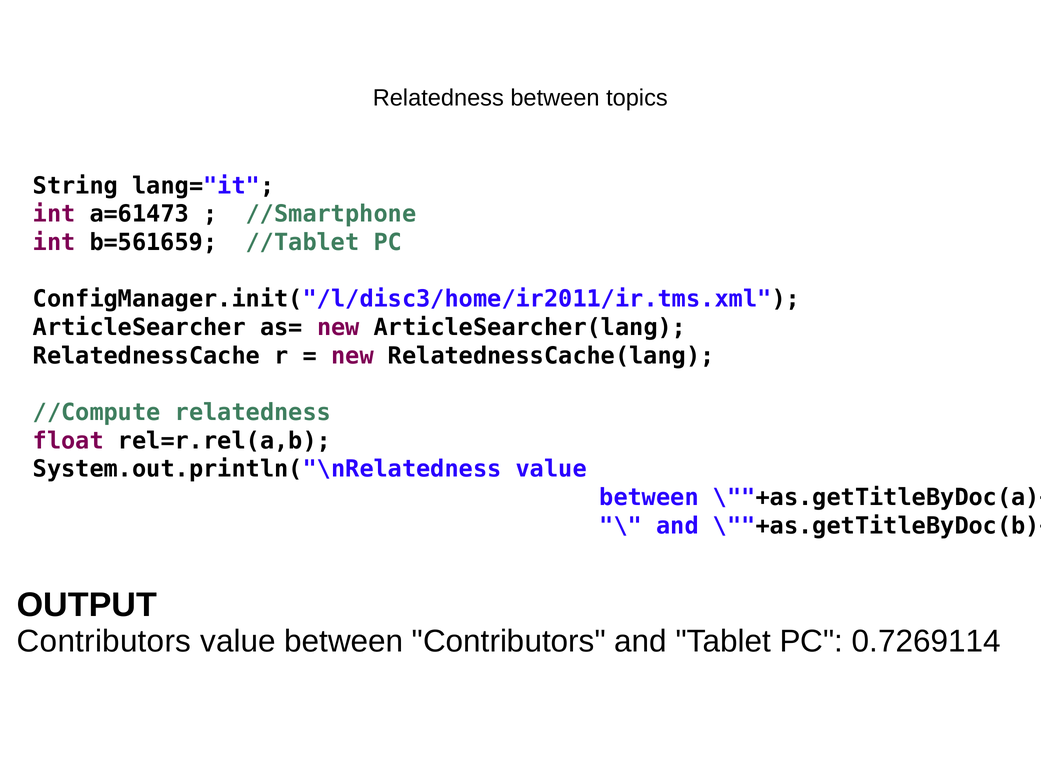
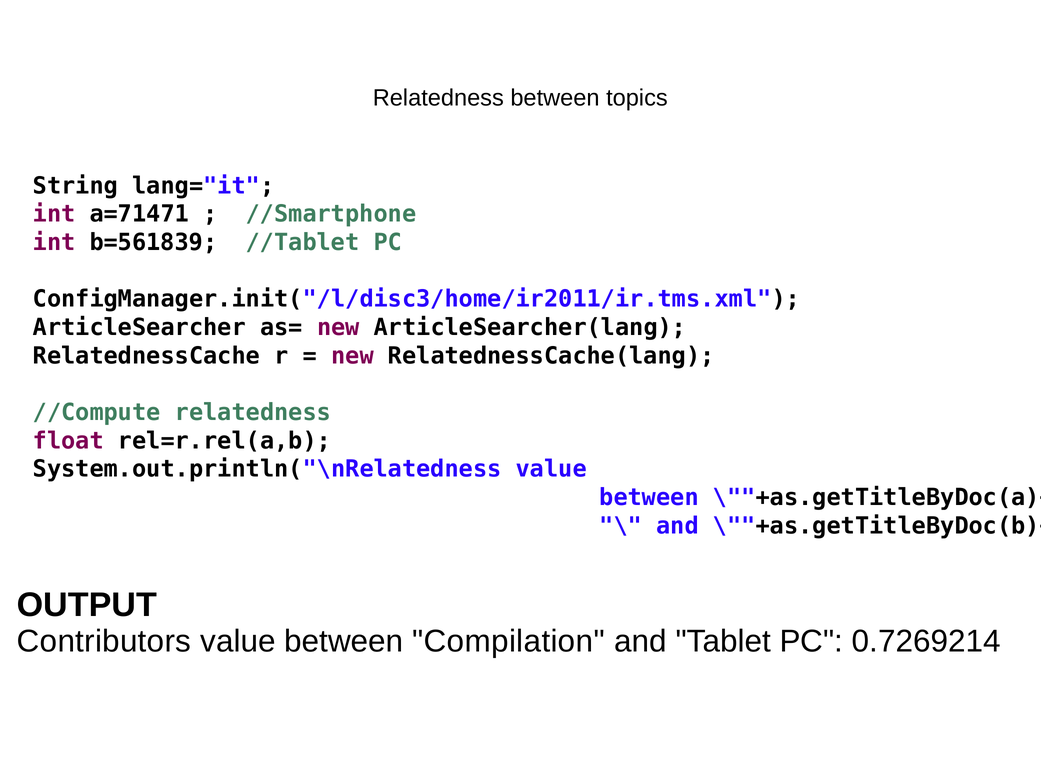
a=61473: a=61473 -> a=71471 (139, 214)
b=561659: b=561659 -> b=561839 (153, 242)
between Contributors: Contributors -> Compilation (509, 641)
0.7269114: 0.7269114 -> 0.7269214 (926, 641)
